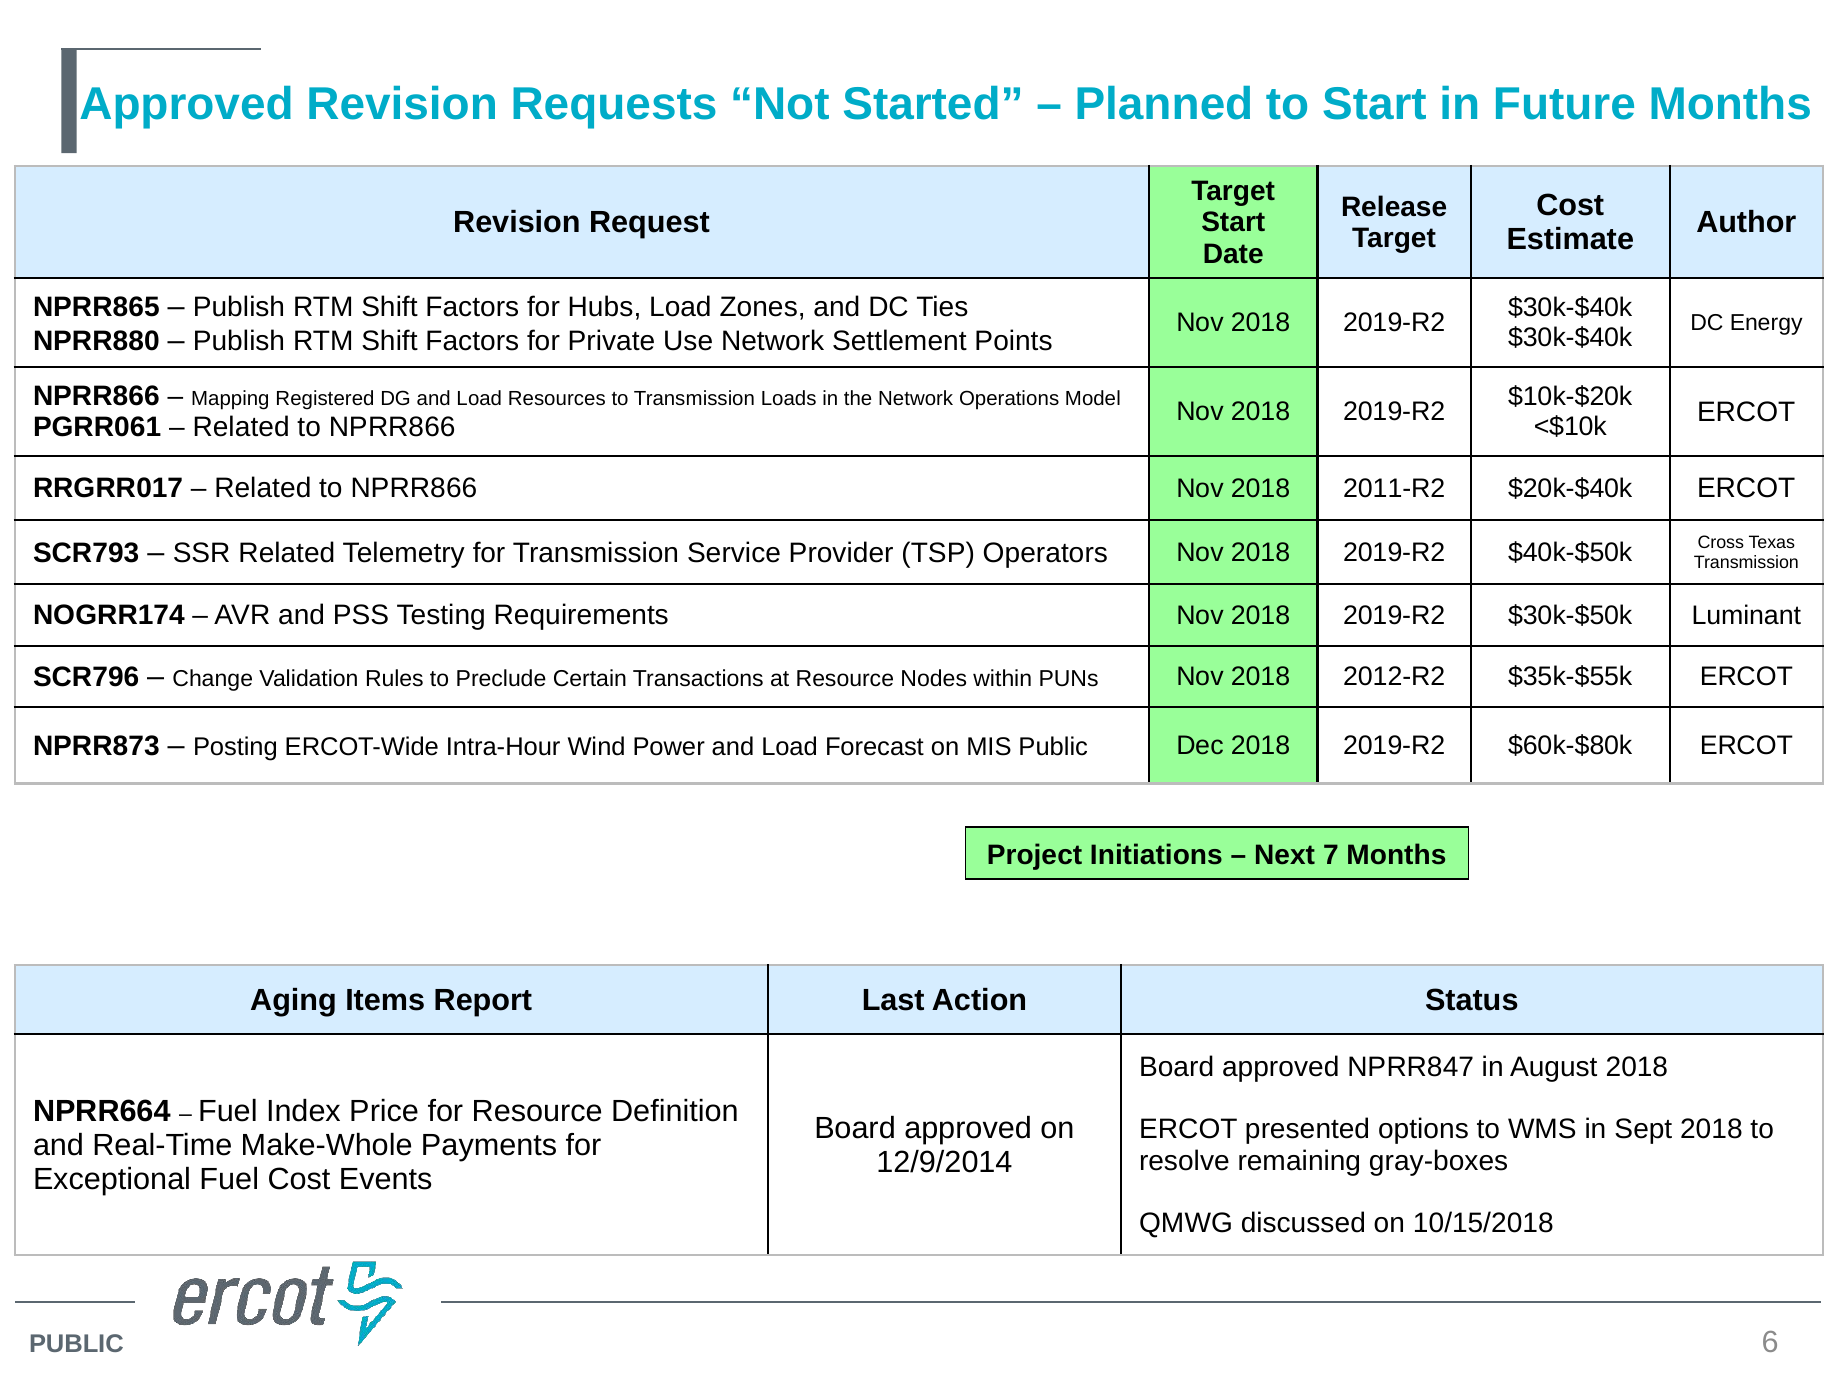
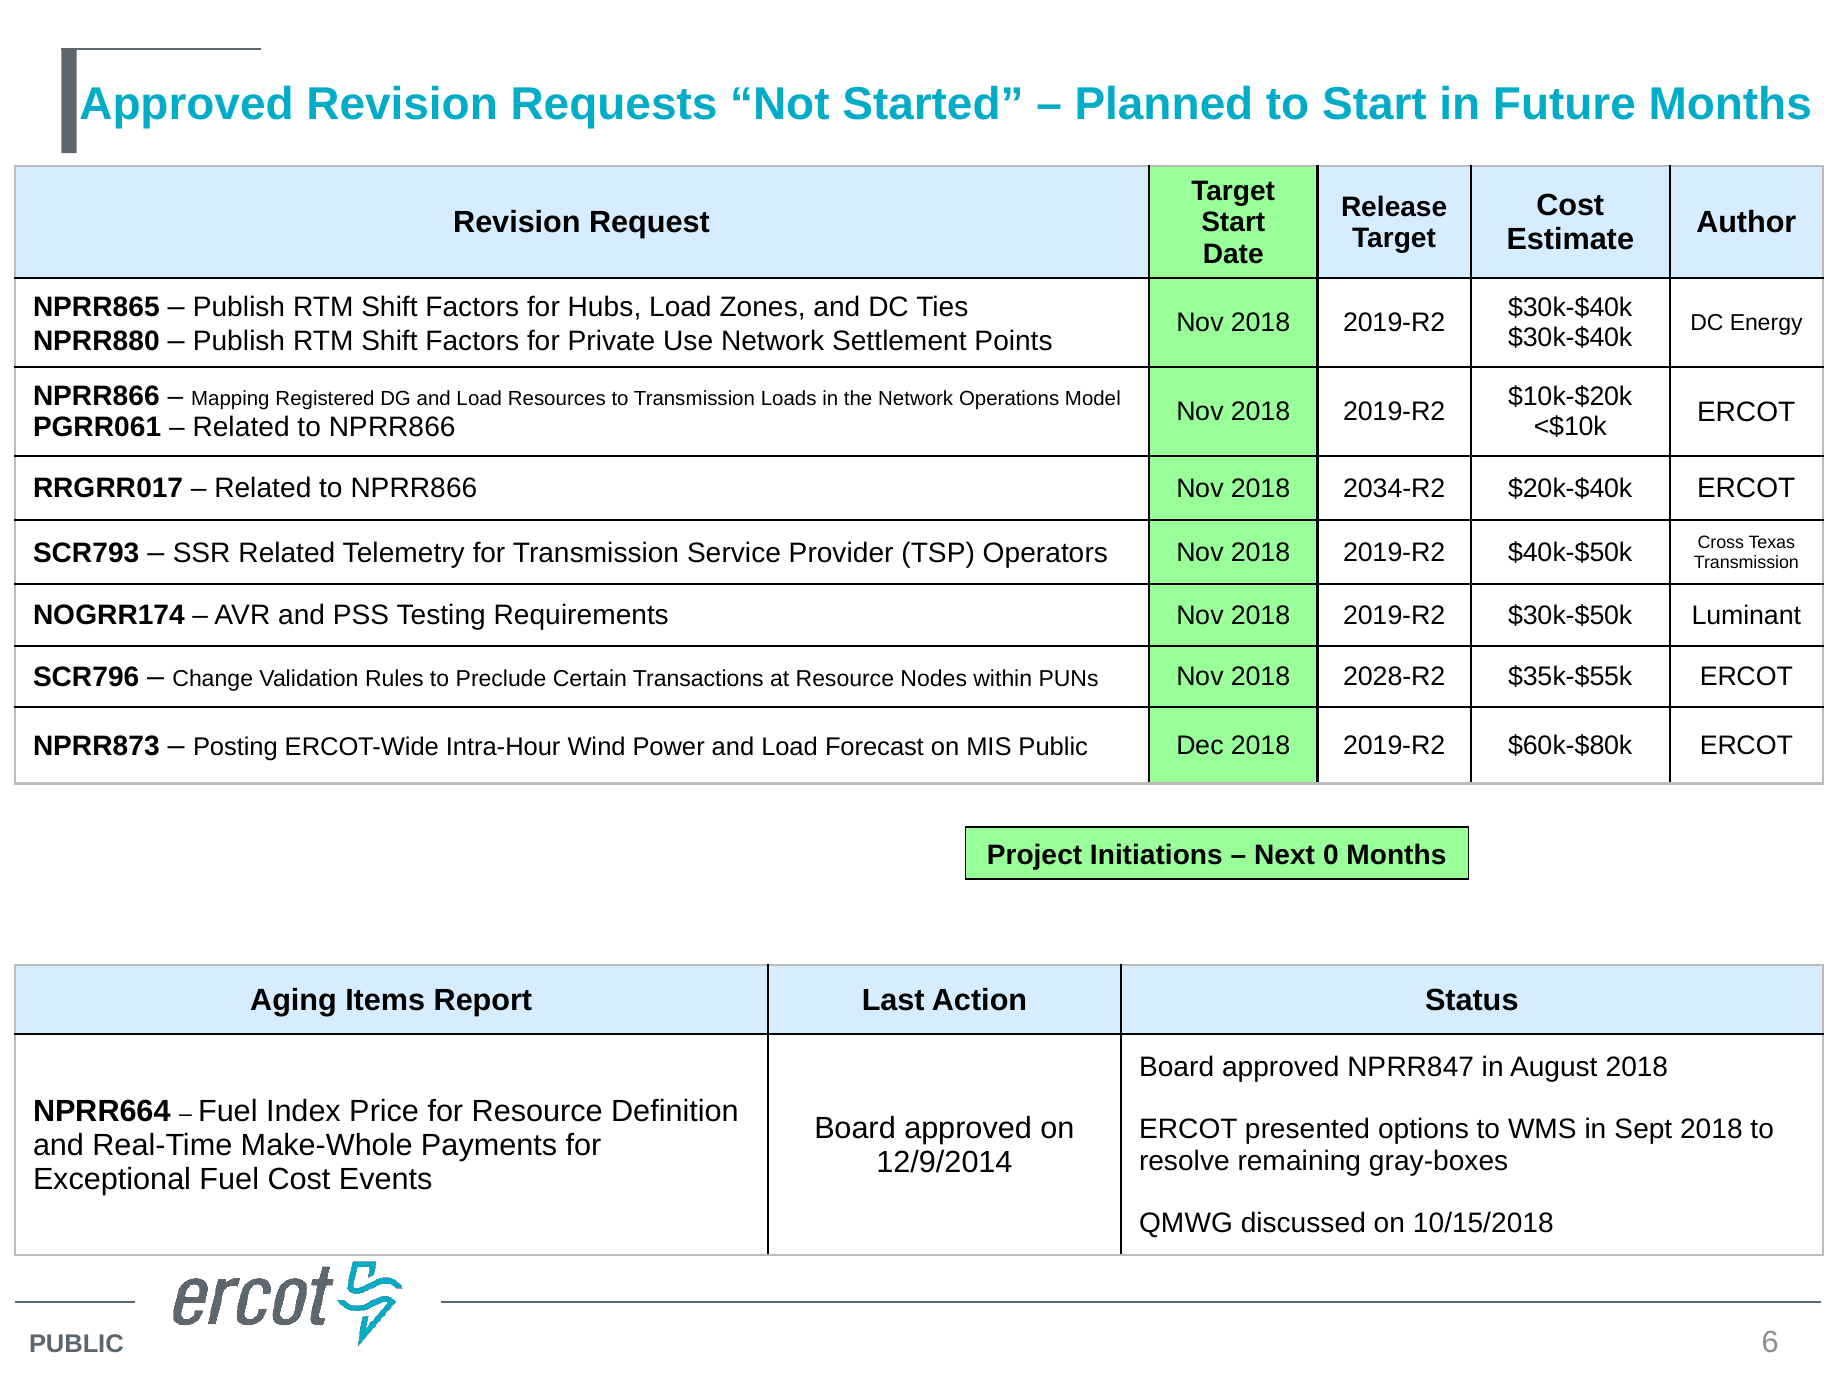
2011-R2: 2011-R2 -> 2034-R2 (1394, 488)
2012-R2: 2012-R2 -> 2028-R2 (1394, 677)
7: 7 -> 0 (1331, 855)
